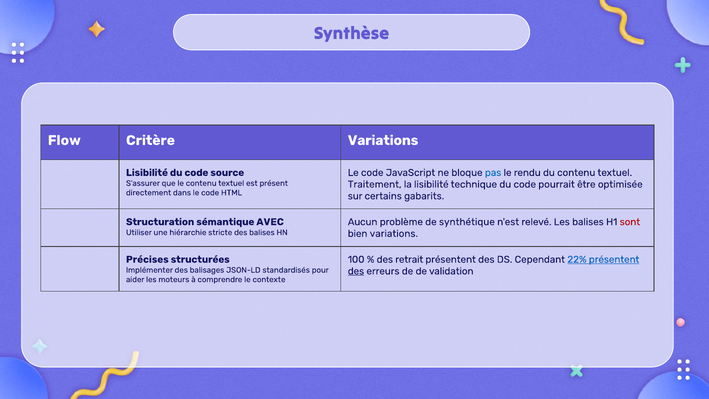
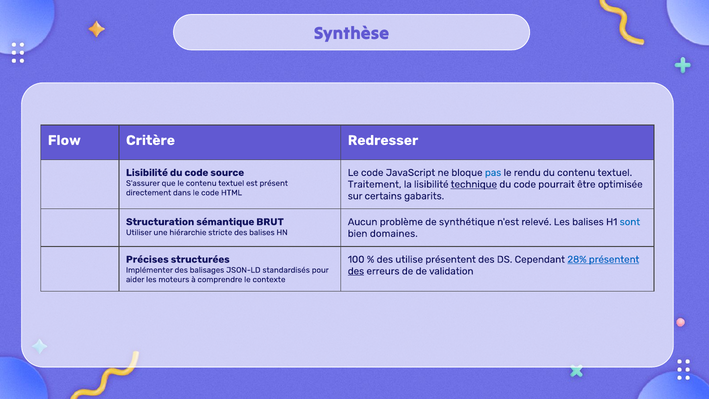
Critère Variations: Variations -> Redresser (383, 140)
technique underline: none -> present (474, 184)
AVEC: AVEC -> BRUT (270, 222)
sont colour: red -> blue (630, 222)
bien variations: variations -> domaines (394, 234)
retrait: retrait -> utilise (409, 259)
22%: 22% -> 28% (577, 259)
